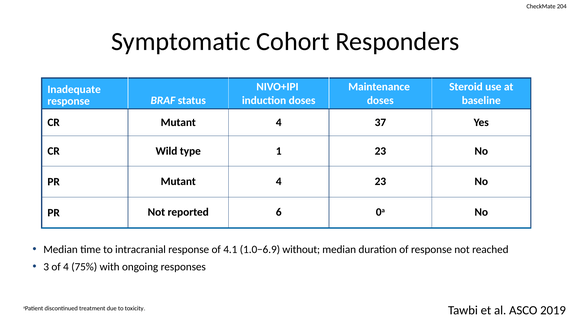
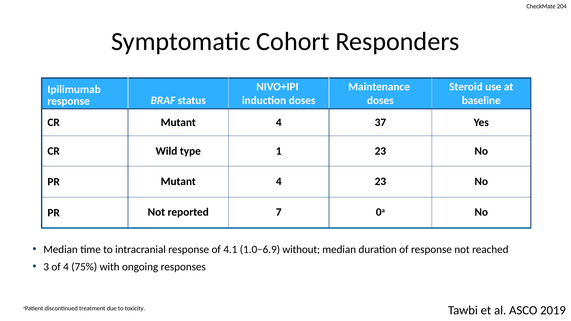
Inadequate: Inadequate -> Ipilimumab (74, 89)
6: 6 -> 7 (279, 212)
